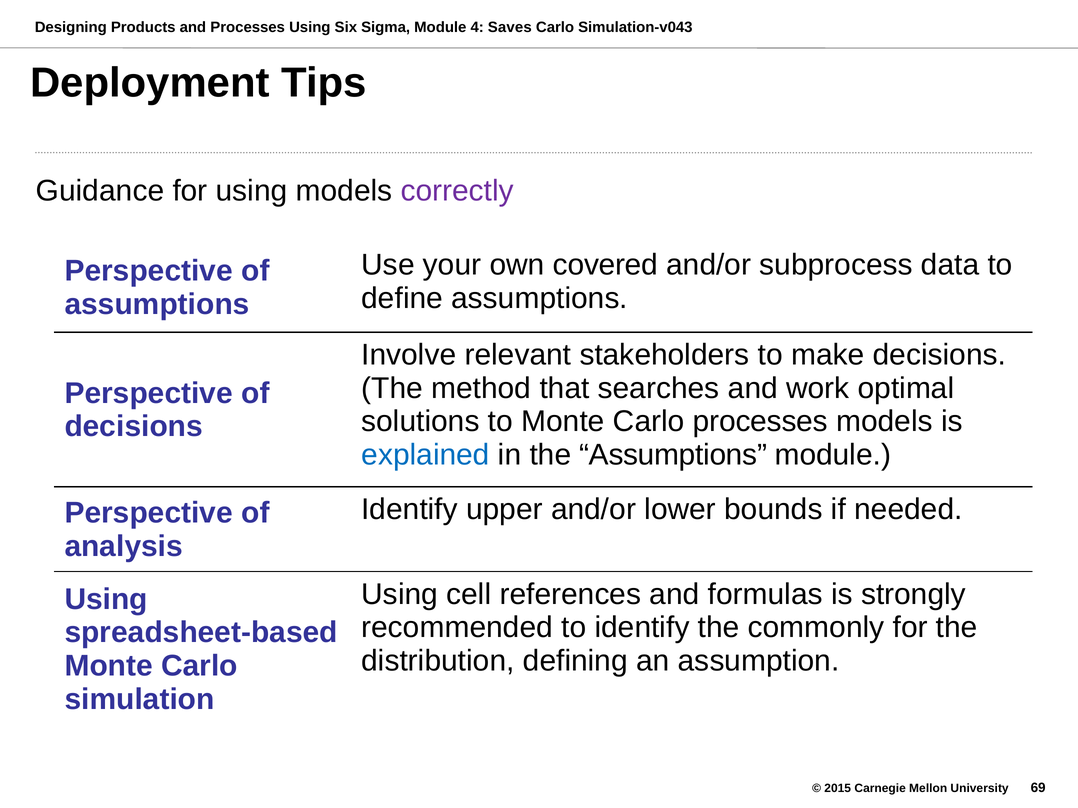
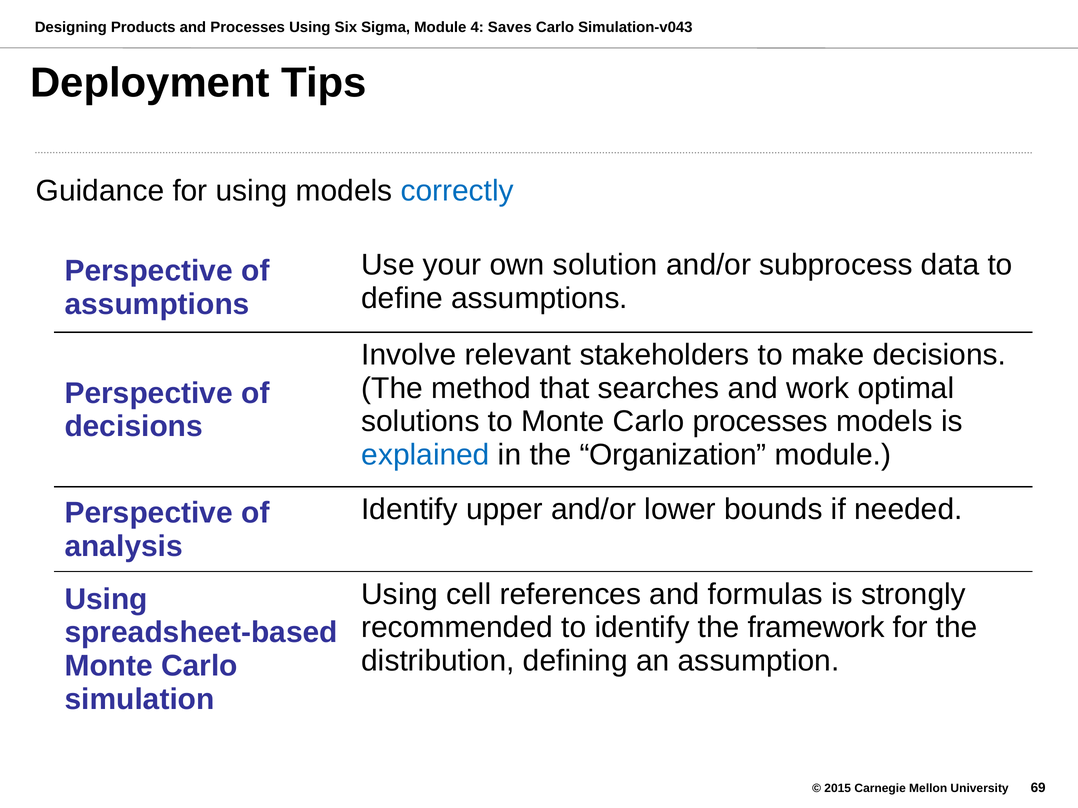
correctly colour: purple -> blue (457, 191)
covered: covered -> solution (605, 265)
the Assumptions: Assumptions -> Organization (673, 455)
commonly: commonly -> framework (816, 628)
